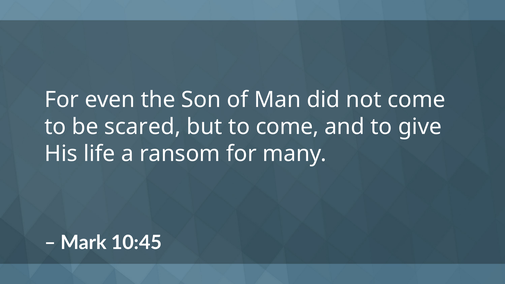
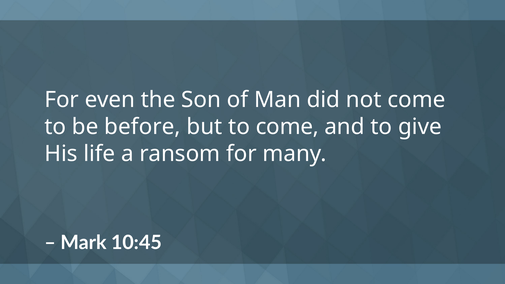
scared: scared -> before (142, 127)
